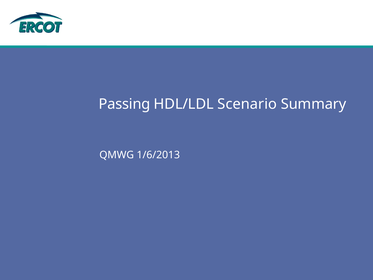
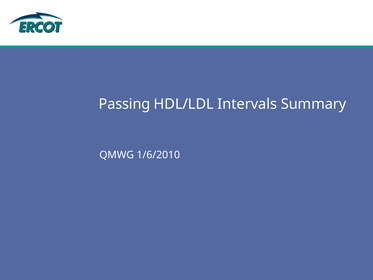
Scenario: Scenario -> Intervals (247, 104)
1/6/2013: 1/6/2013 -> 1/6/2010 (158, 155)
